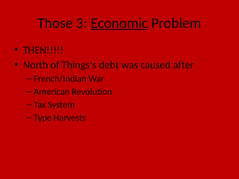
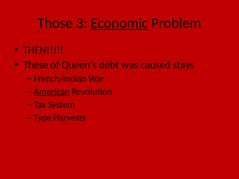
North: North -> These (36, 65)
Things’s: Things’s -> Queen’s (79, 65)
after: after -> stays (184, 65)
American underline: none -> present (52, 92)
